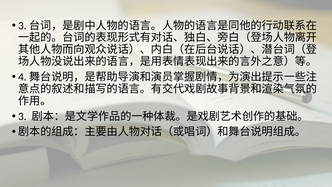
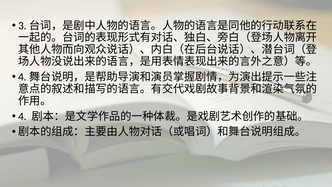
3: 3 -> 4 (22, 116)
